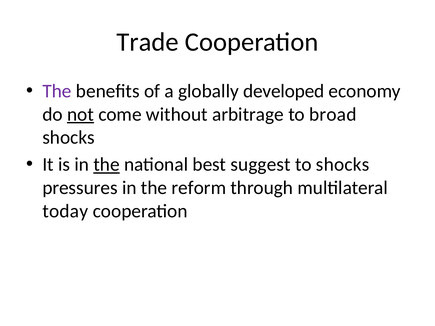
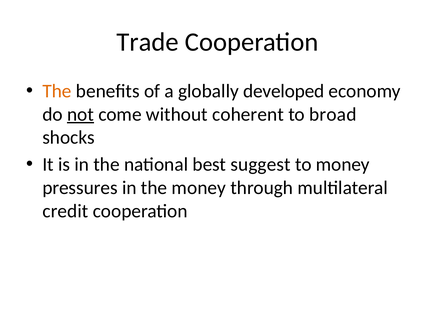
The colour: purple -> orange (57, 91)
arbitrage: arbitrage -> coherent (248, 114)
the underline: present -> none (107, 165)
to shocks: shocks -> money (343, 165)
the reform: reform -> money (199, 188)
today: today -> credit (65, 211)
